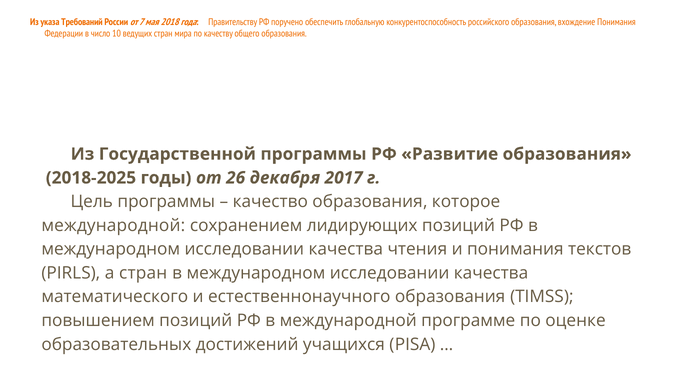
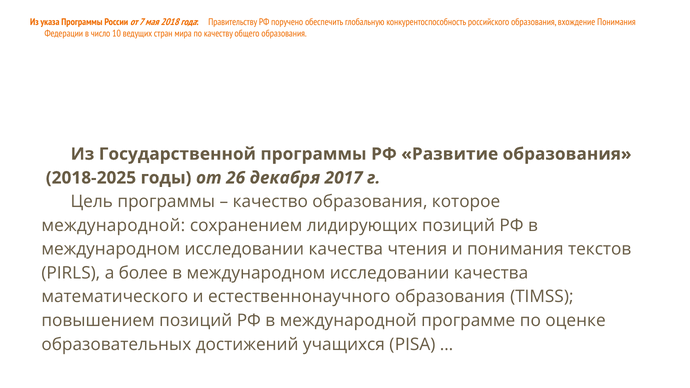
указа Требований: Требований -> Программы (82, 22)
а стран: стран -> более (143, 273)
